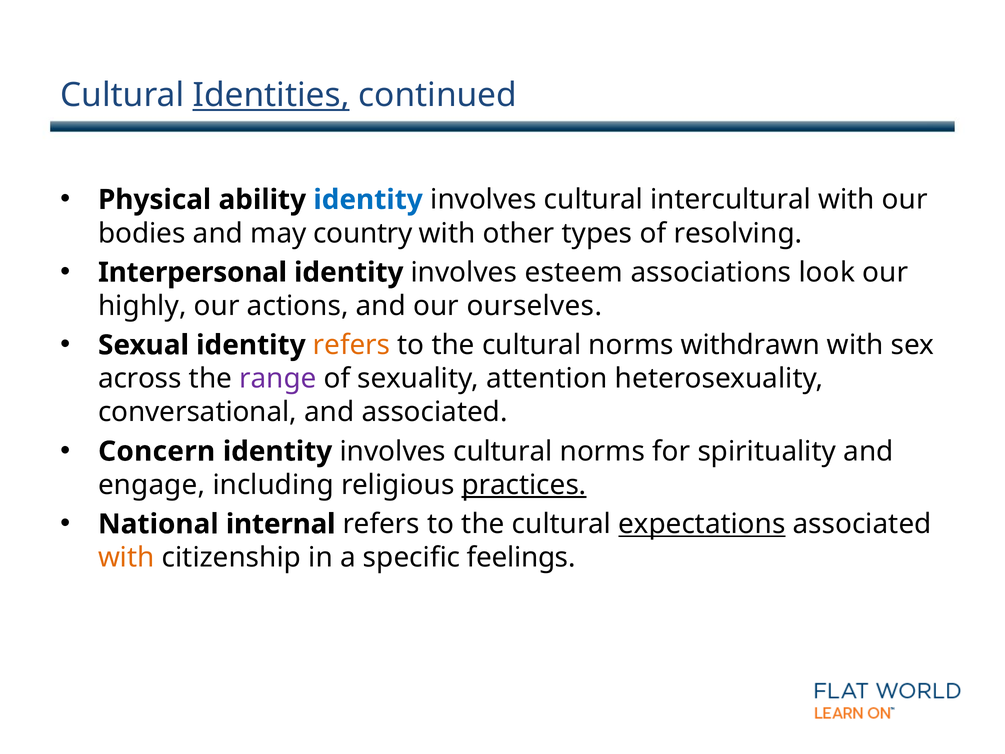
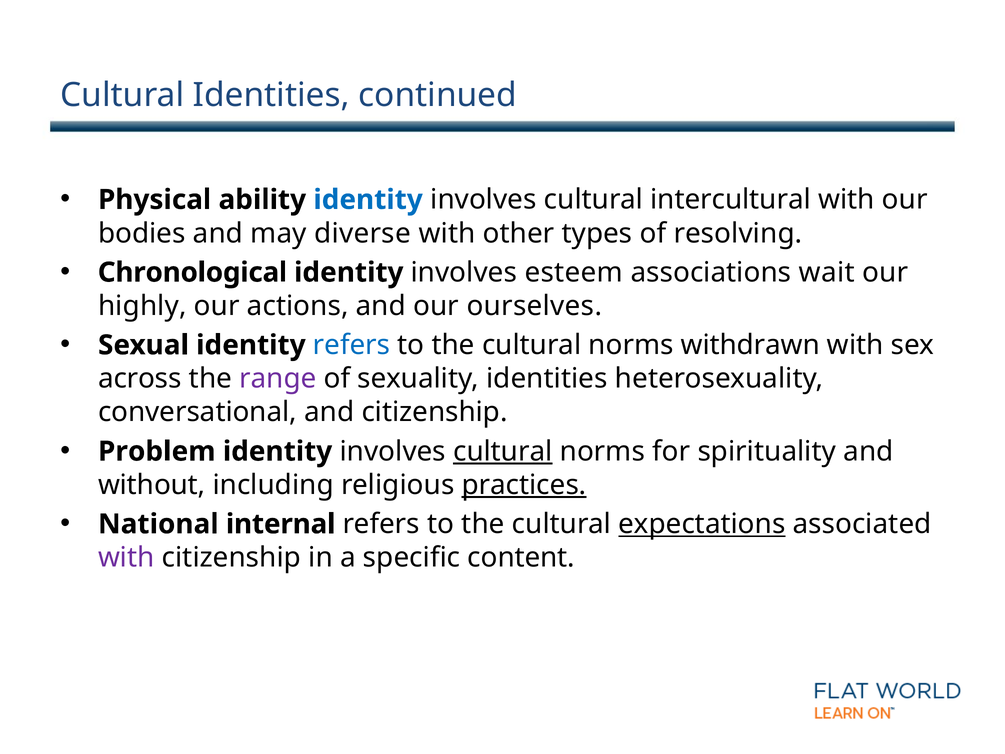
Identities underline: present -> none (271, 95)
country: country -> diverse (363, 233)
Interpersonal: Interpersonal -> Chronological (192, 272)
look: look -> wait (827, 272)
refers colour: orange -> blue (351, 345)
sexuality attention: attention -> identities (547, 379)
and associated: associated -> citizenship (435, 412)
Concern: Concern -> Problem (157, 451)
cultural underline: none -> present (503, 451)
engage: engage -> without (152, 485)
with colour: orange -> purple (126, 557)
feelings: feelings -> content (521, 557)
